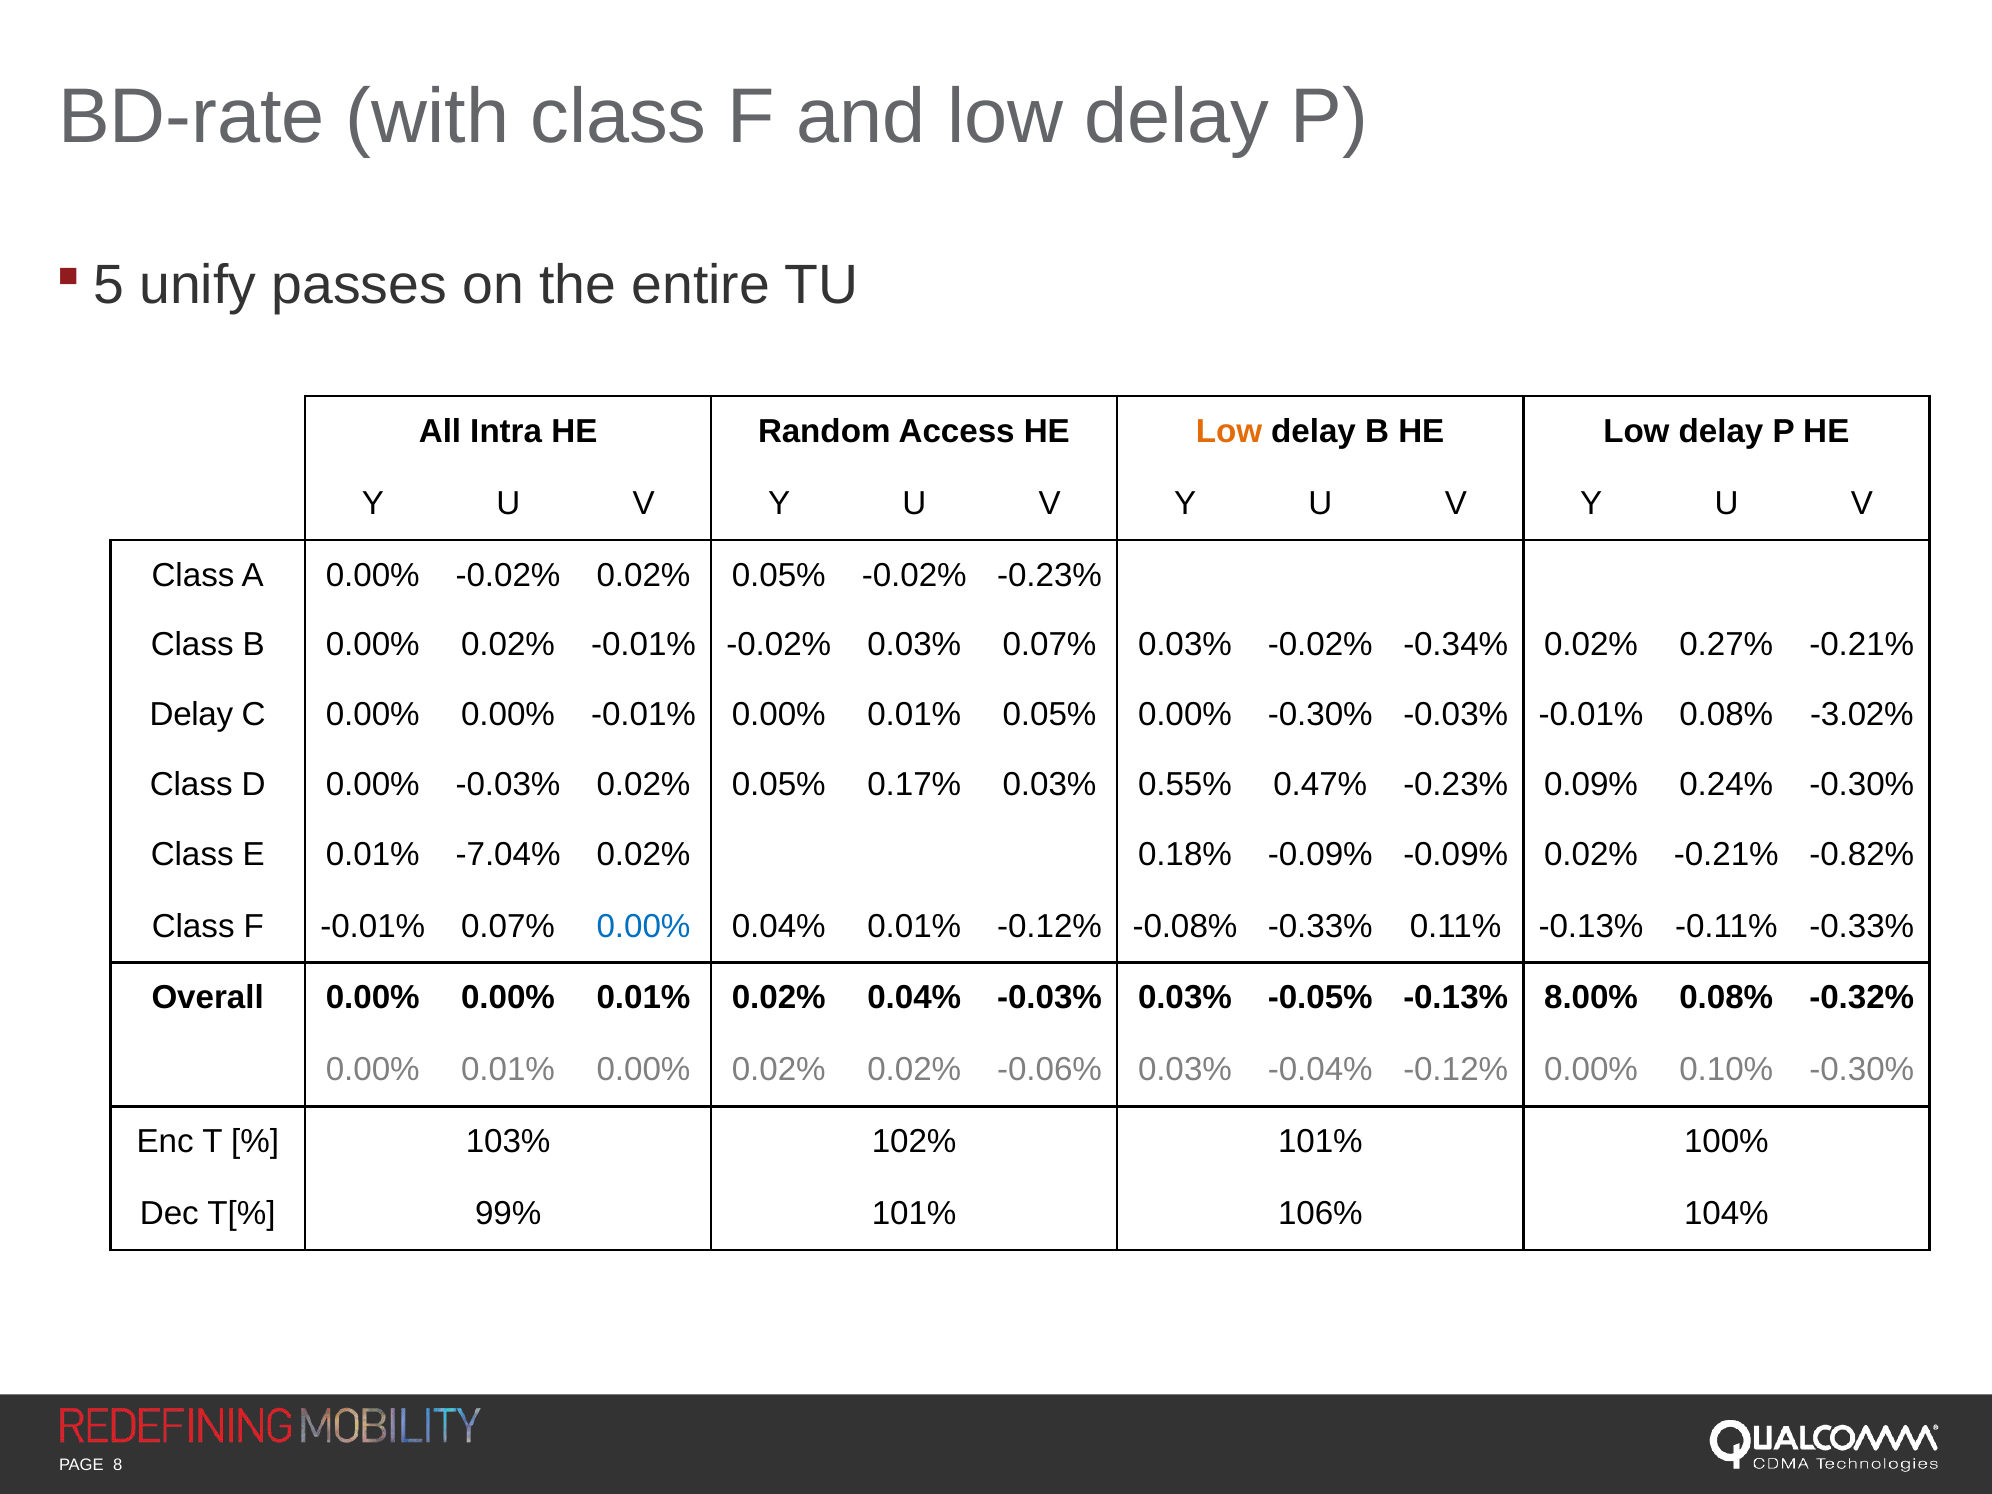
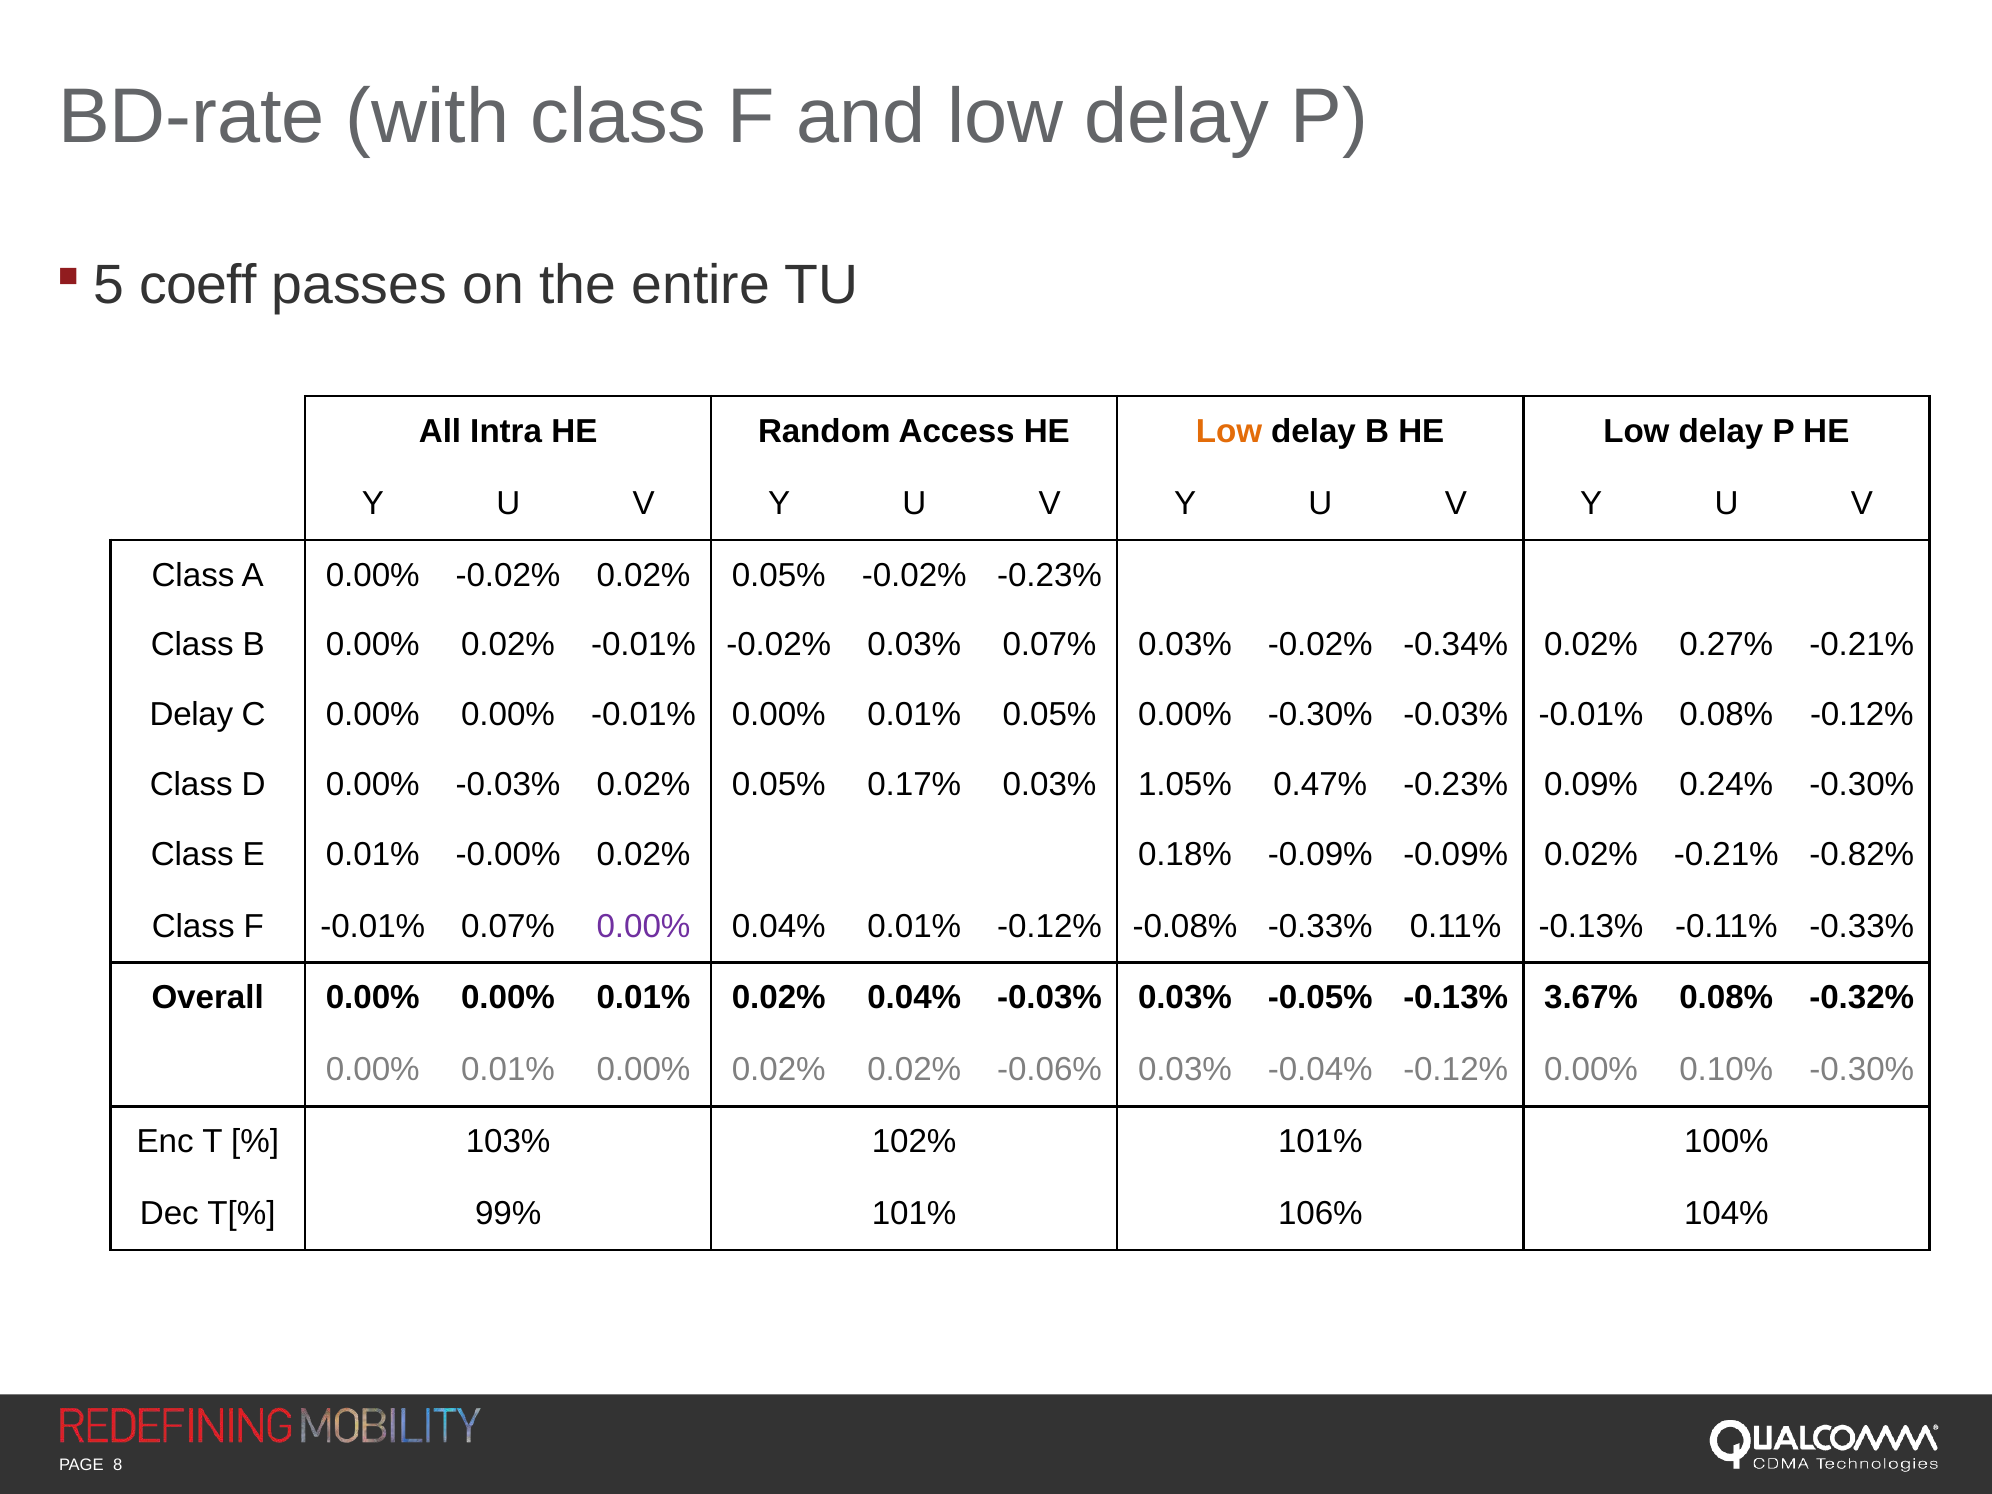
unify: unify -> coeff (198, 285)
0.08% -3.02%: -3.02% -> -0.12% (1862, 715)
0.55%: 0.55% -> 1.05% (1185, 784)
-7.04%: -7.04% -> -0.00% (508, 854)
0.00% colour: blue -> purple (643, 926)
8.00%: 8.00% -> 3.67% (1591, 998)
